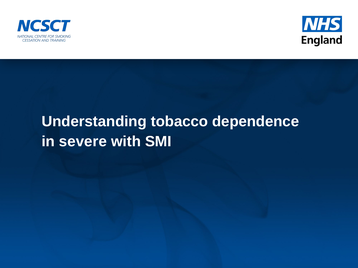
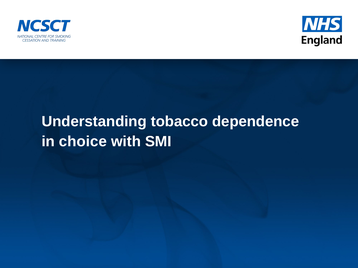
severe: severe -> choice (83, 142)
